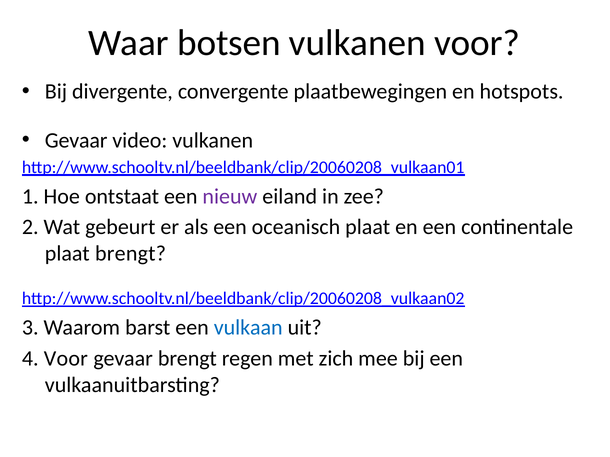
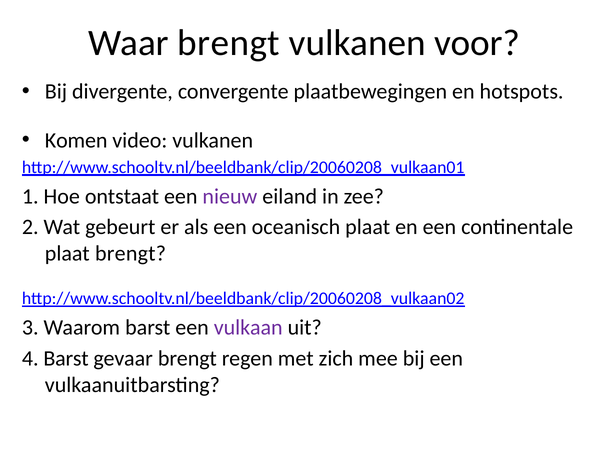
Waar botsen: botsen -> brengt (229, 43)
Gevaar: Gevaar -> Komen (76, 140)
vulkaan colour: blue -> purple (248, 328)
4 Voor: Voor -> Barst (66, 359)
